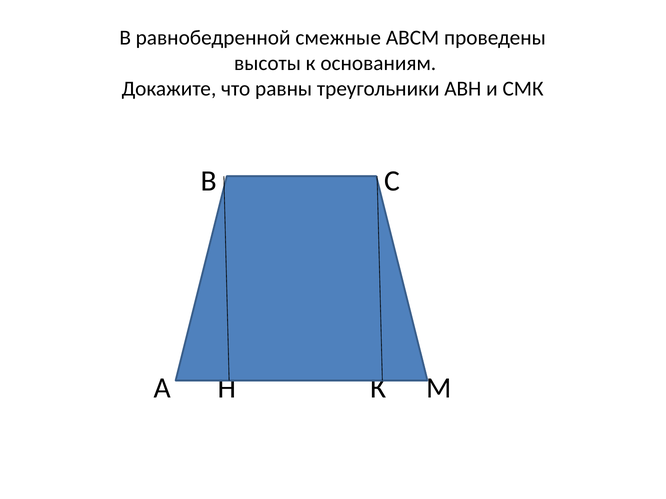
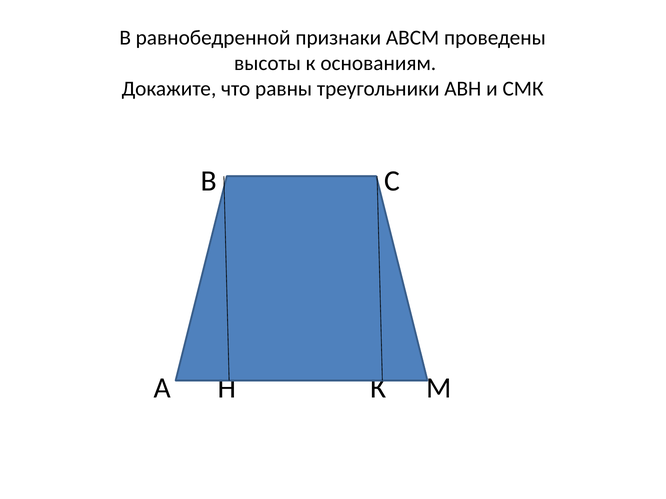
смежные: смежные -> признаки (338, 38)
